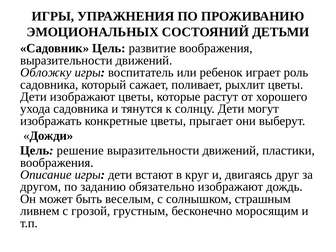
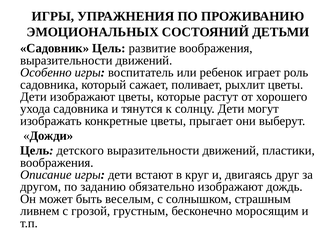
Обложку: Обложку -> Особенно (46, 73)
решение: решение -> детского (80, 151)
